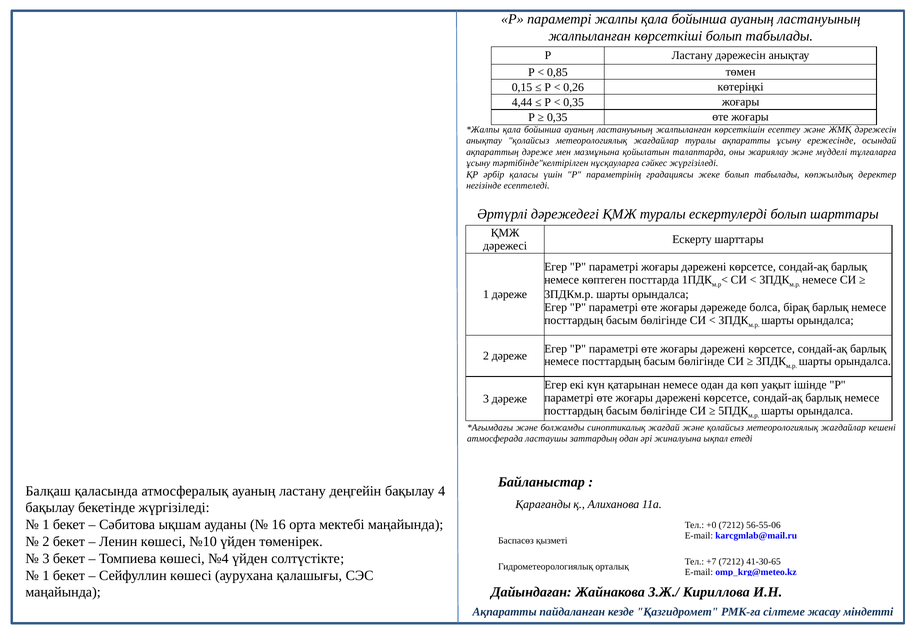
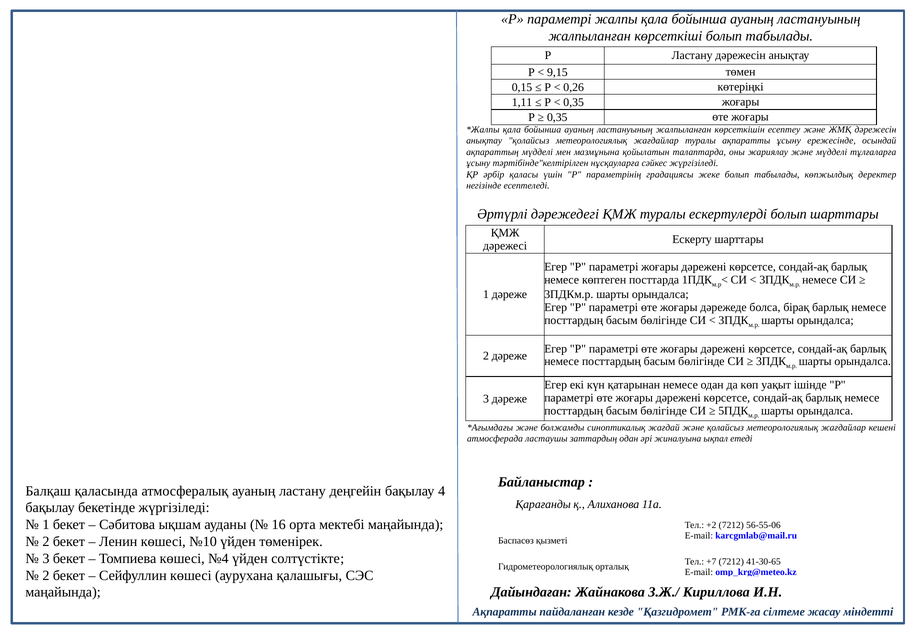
0,85: 0,85 -> 9,15 (557, 72)
4,44: 4,44 -> 1,11 (522, 102)
ақпараттың дәреже: дәреже -> мүдделі (537, 152)
+0: +0 -> +2 (711, 525)
1: 1 -> 2 (46, 576)
